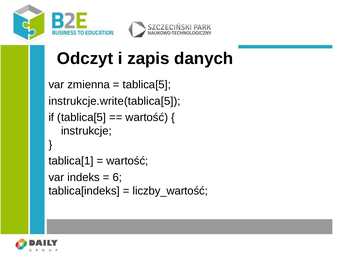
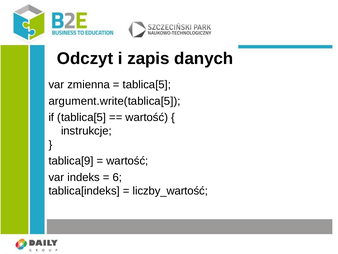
instrukcje.write(tablica[5: instrukcje.write(tablica[5 -> argument.write(tablica[5 (114, 101)
tablica[1: tablica[1 -> tablica[9 (71, 161)
